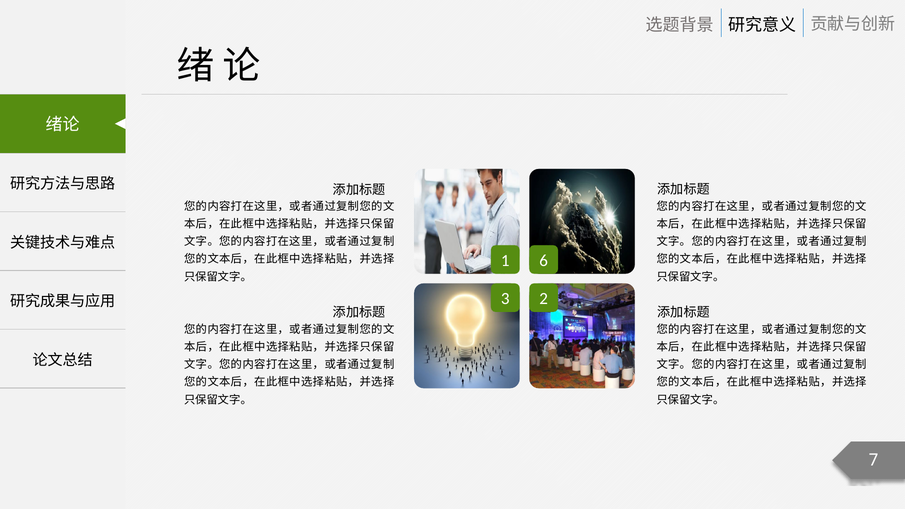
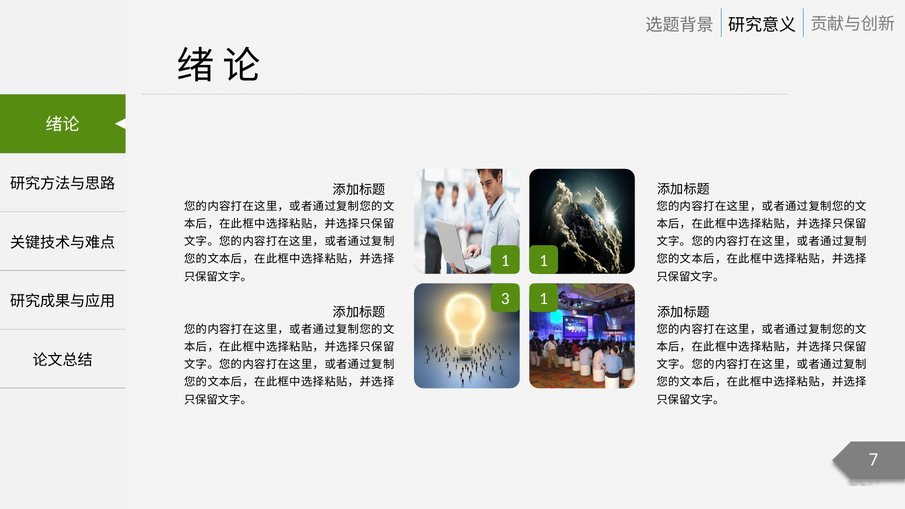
1 6: 6 -> 1 (544, 261)
3 2: 2 -> 1 (544, 299)
